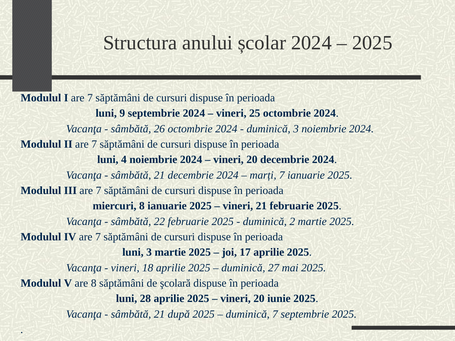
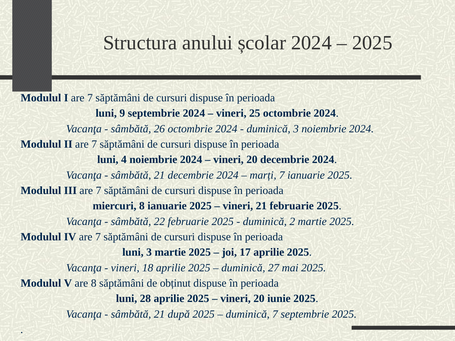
şcolară: şcolară -> obținut (175, 283)
